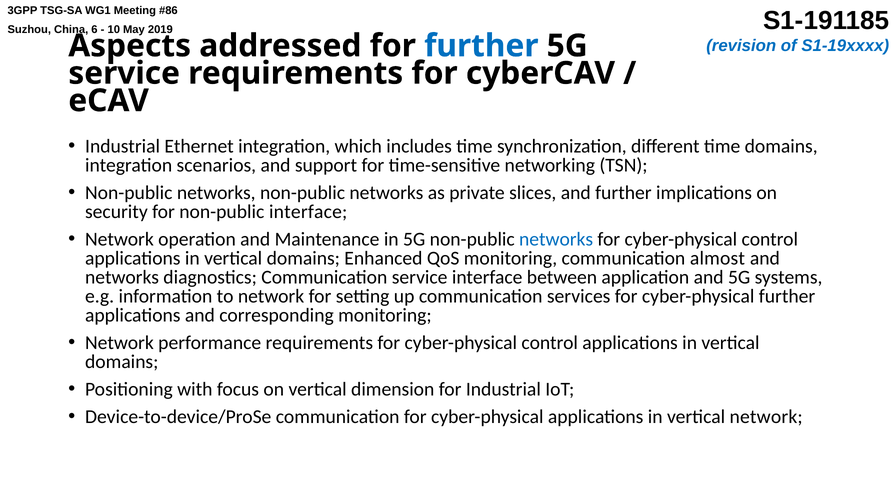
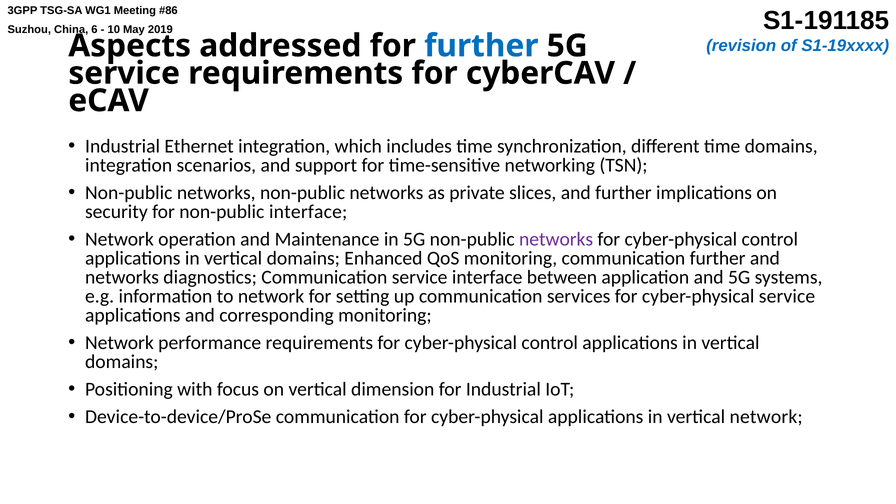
networks colour: blue -> purple (556, 239)
communication almost: almost -> further (718, 258)
cyber-physical further: further -> service (787, 296)
